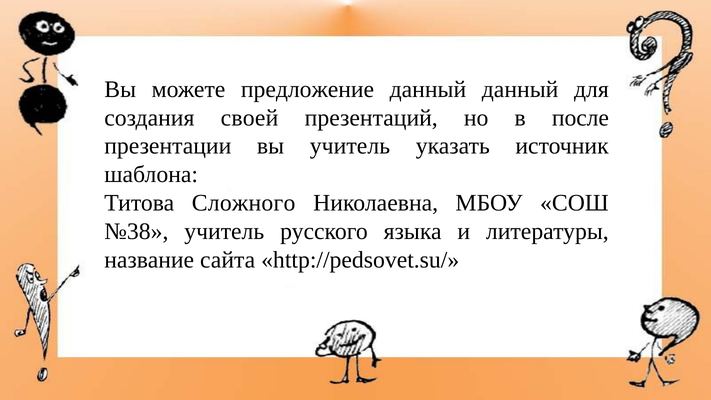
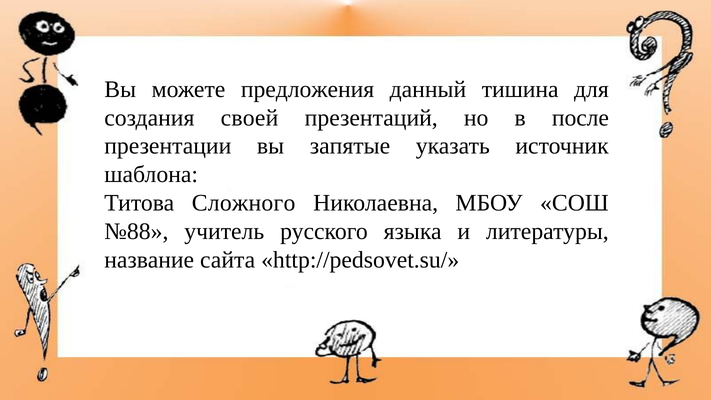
предложение: предложение -> предложения (308, 89)
данный данный: данный -> тишина (520, 89)
вы учитель: учитель -> запятые (350, 146)
№38: №38 -> №88 (136, 231)
